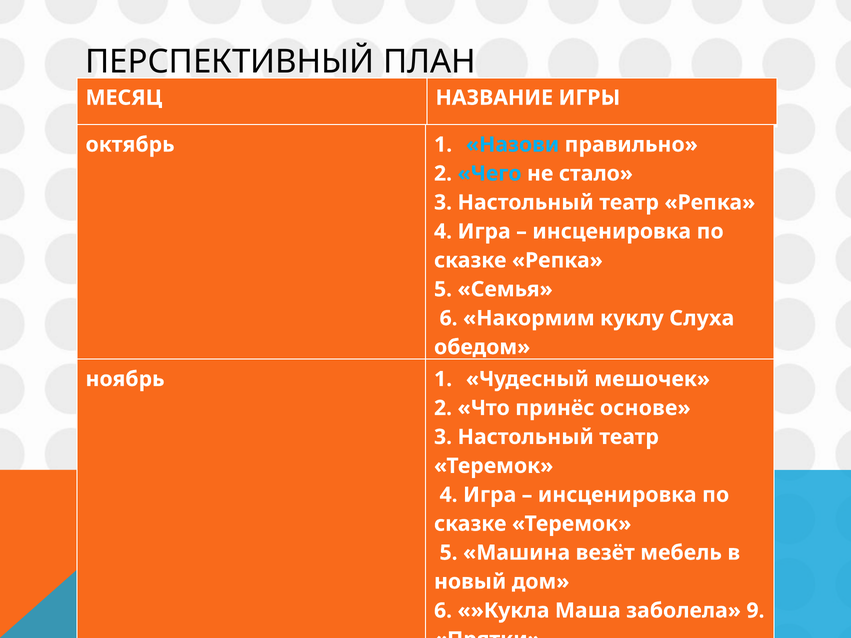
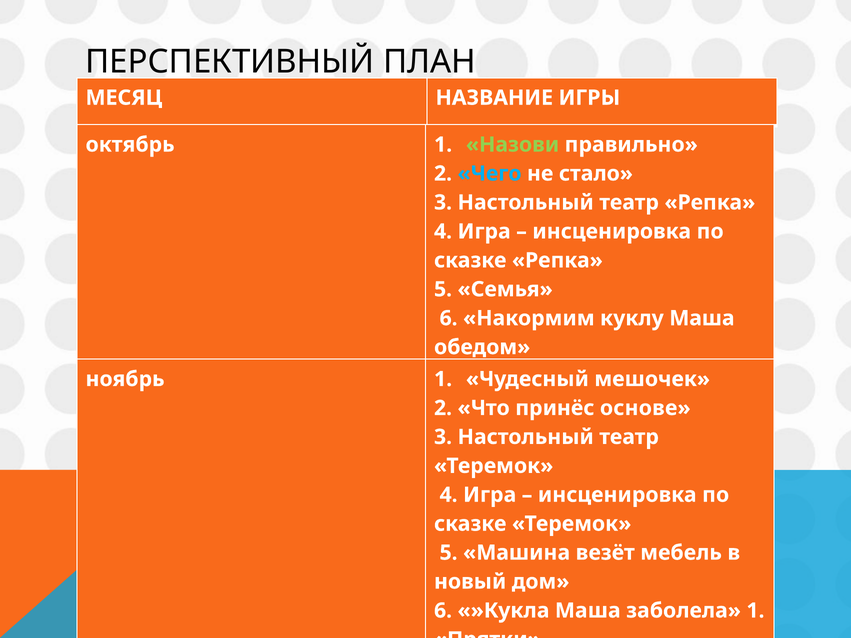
Назови colour: light blue -> light green (513, 145)
куклу Слуха: Слуха -> Маша (702, 318)
заболела 9: 9 -> 1 (755, 611)
